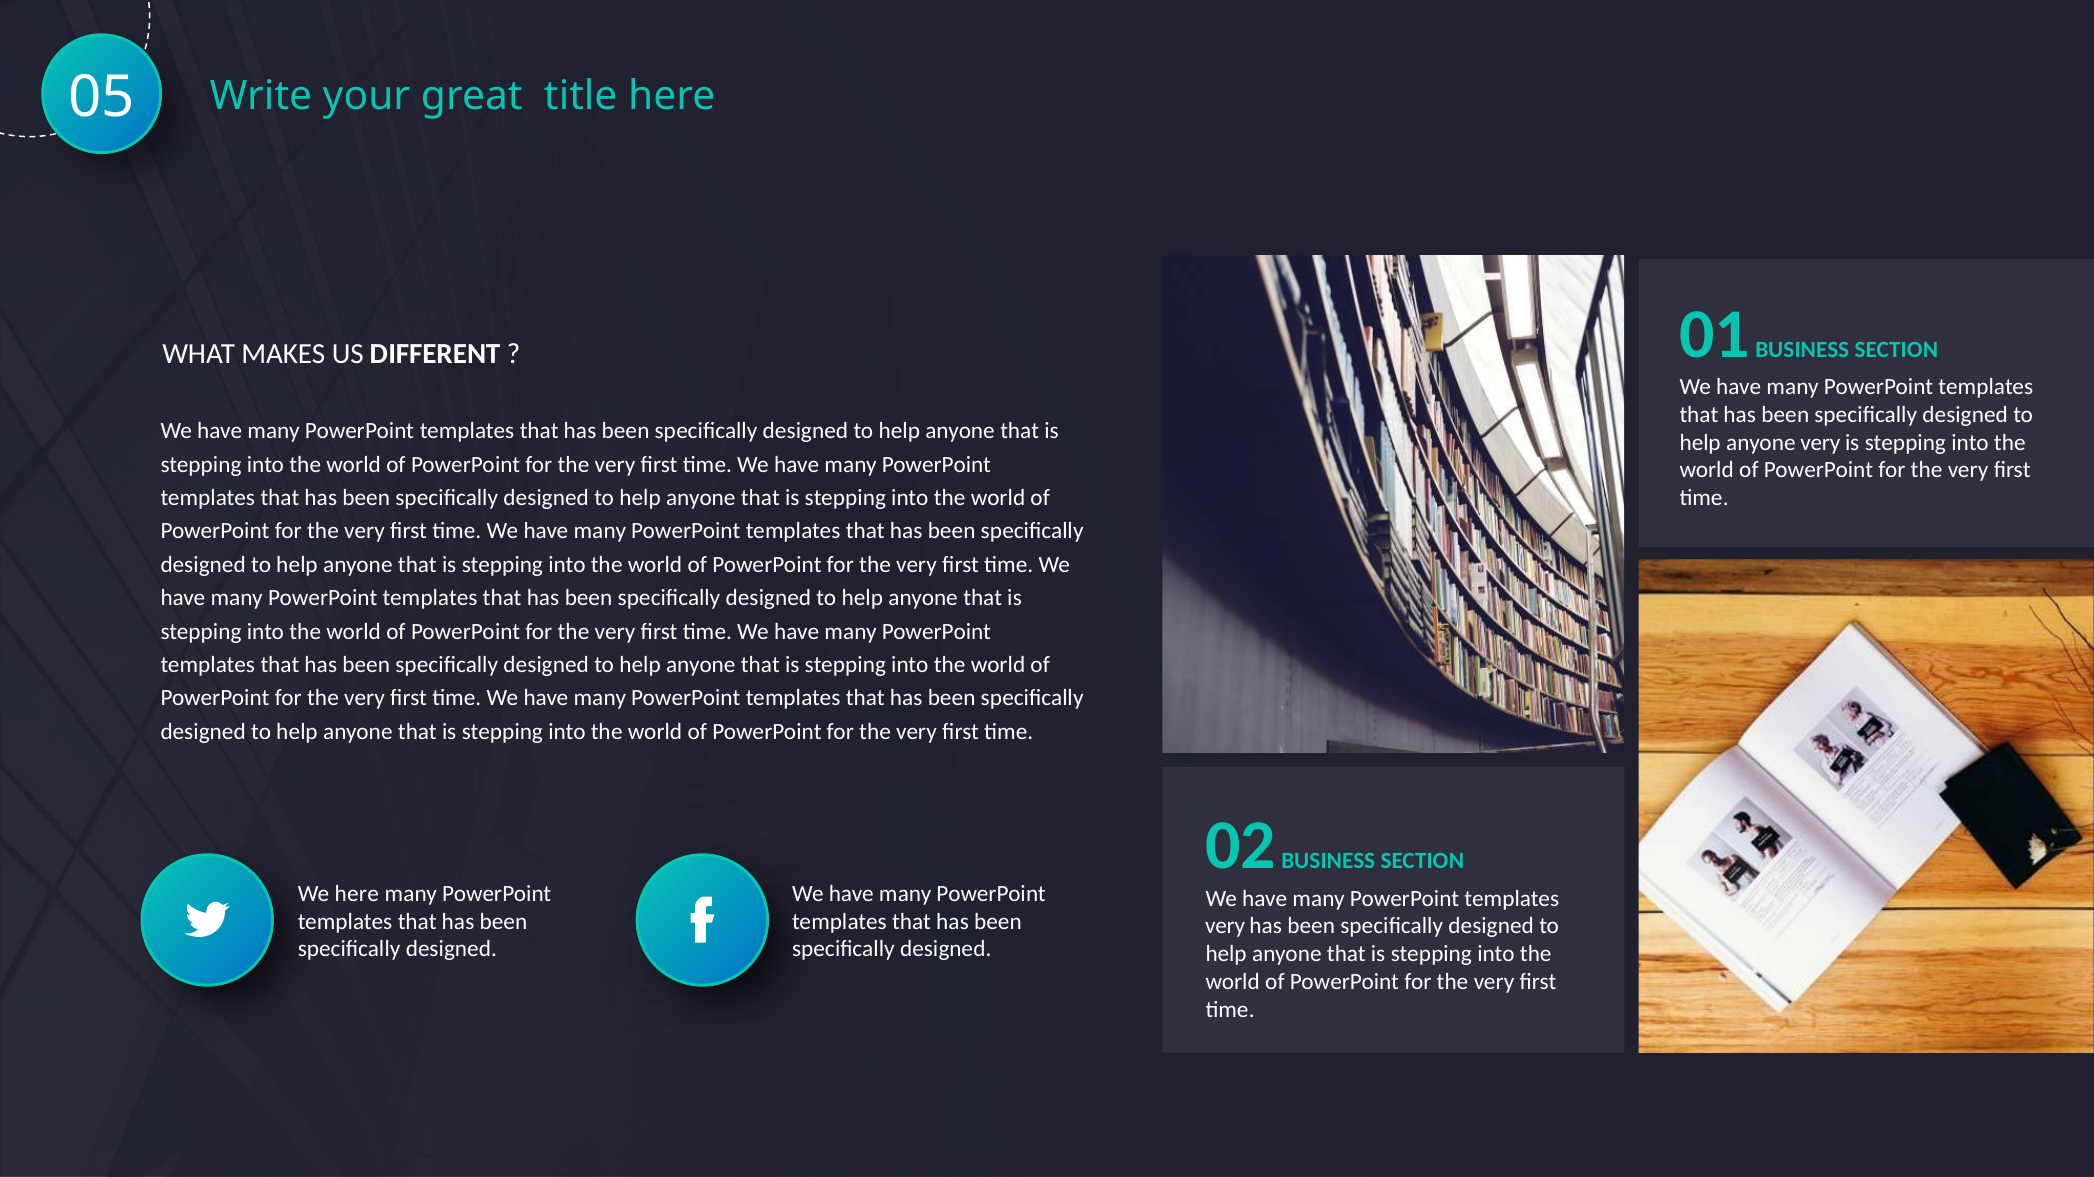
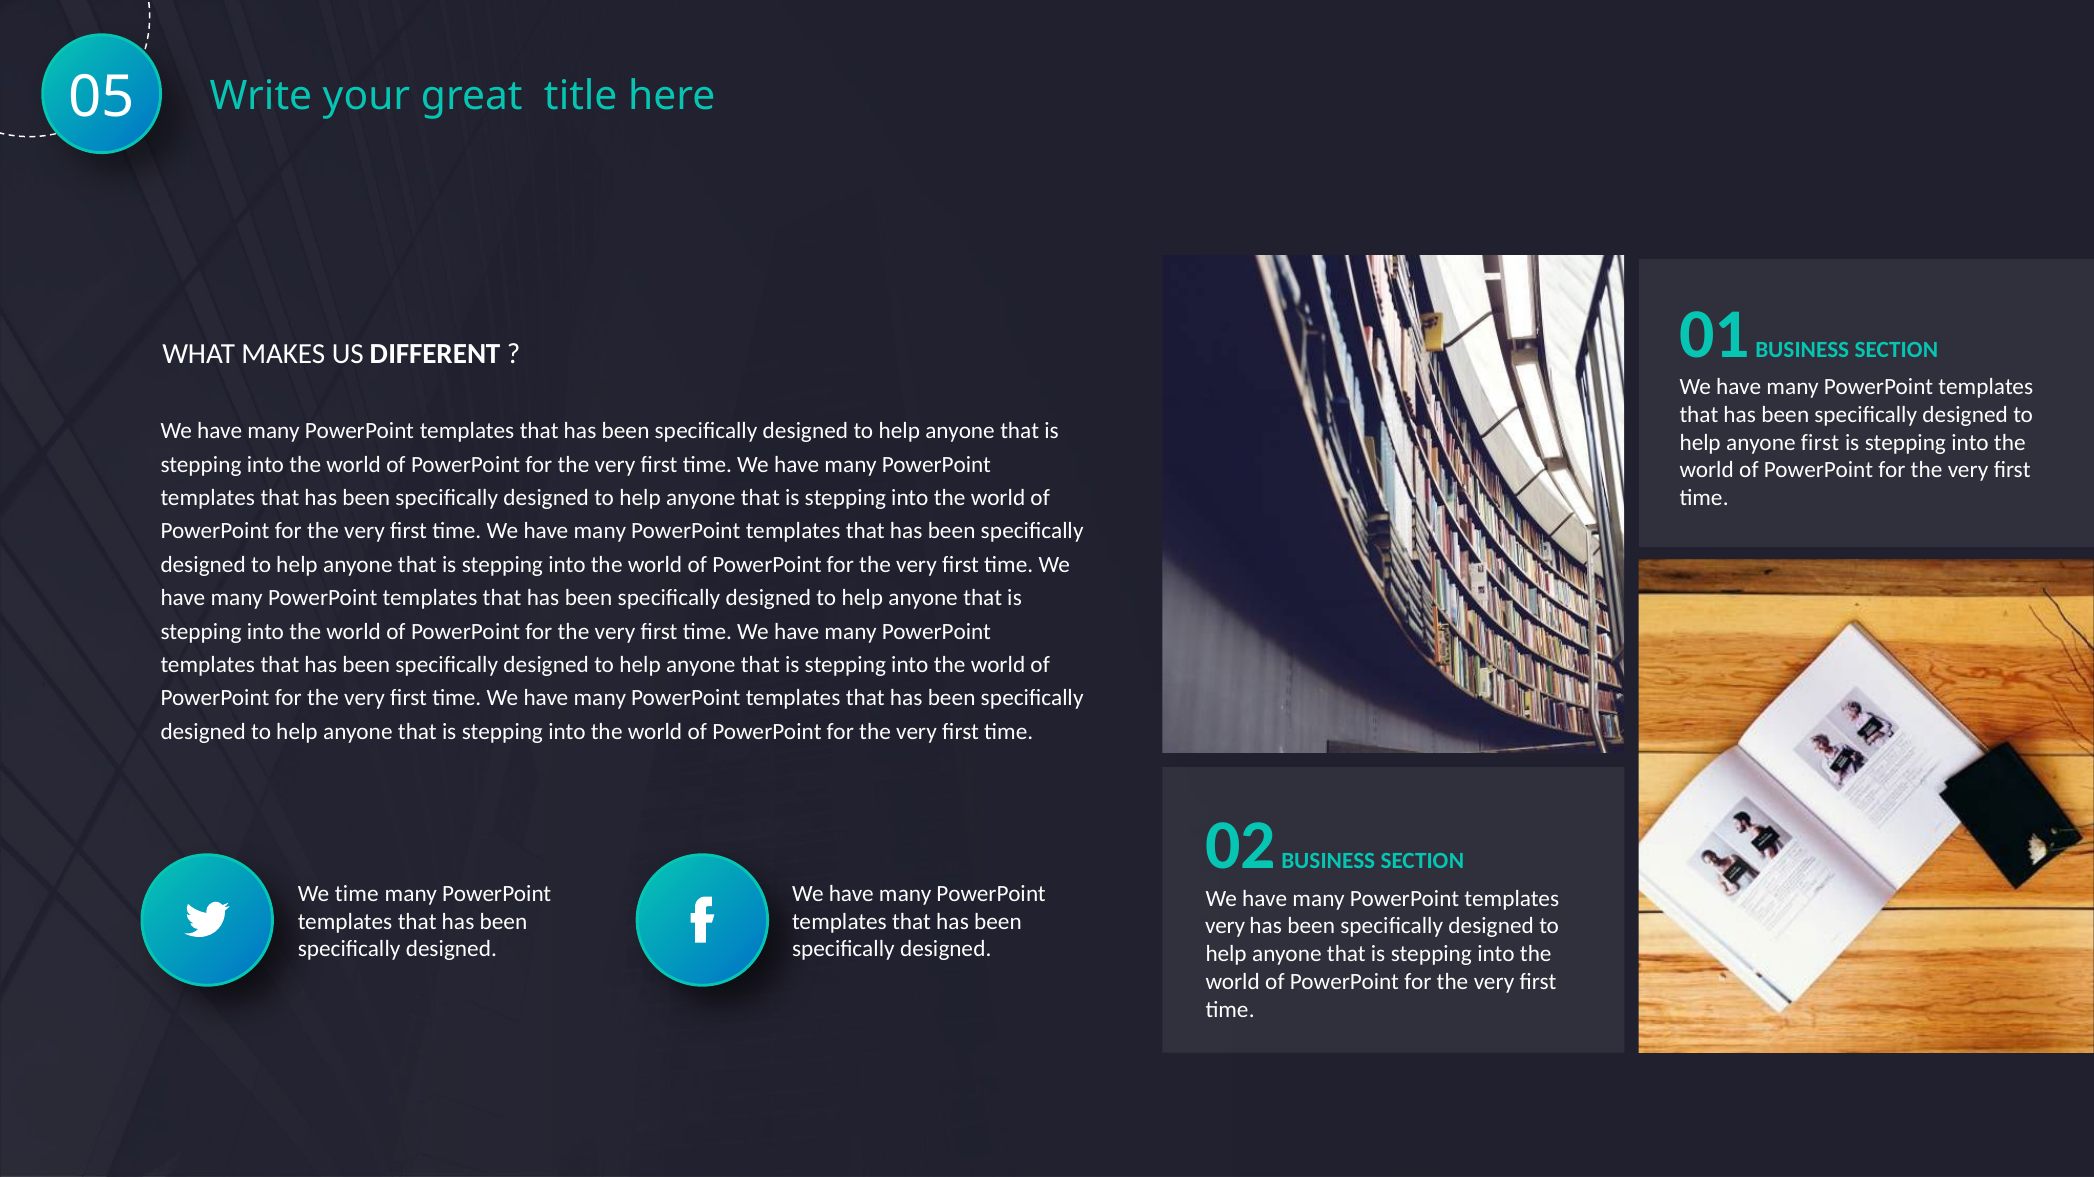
anyone very: very -> first (1820, 443)
We here: here -> time (357, 894)
